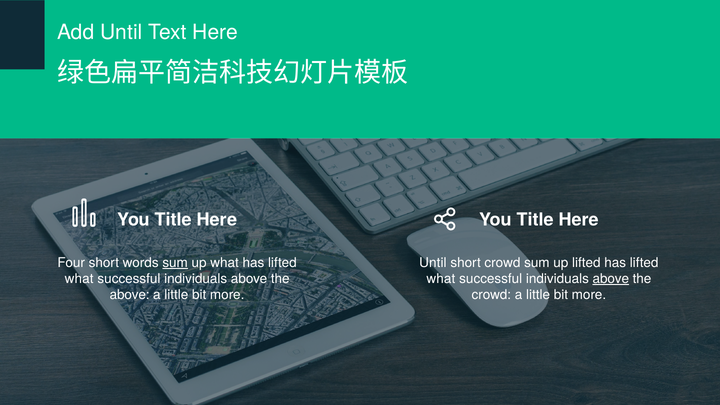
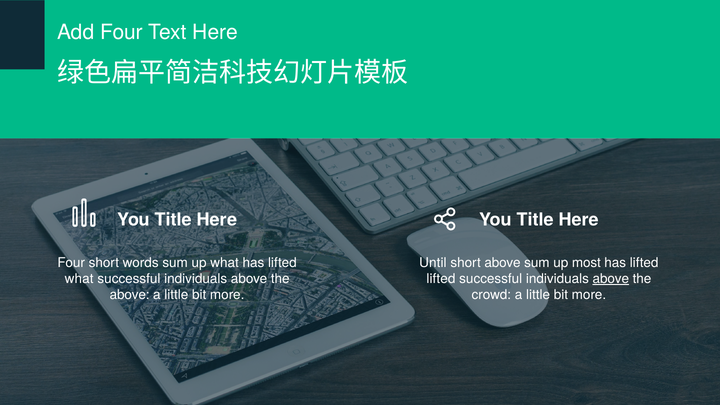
Add Until: Until -> Four (121, 33)
sum underline: present -> none (175, 263)
short crowd: crowd -> above (503, 263)
up lifted: lifted -> most (586, 263)
what: what -> lifted (441, 279)
